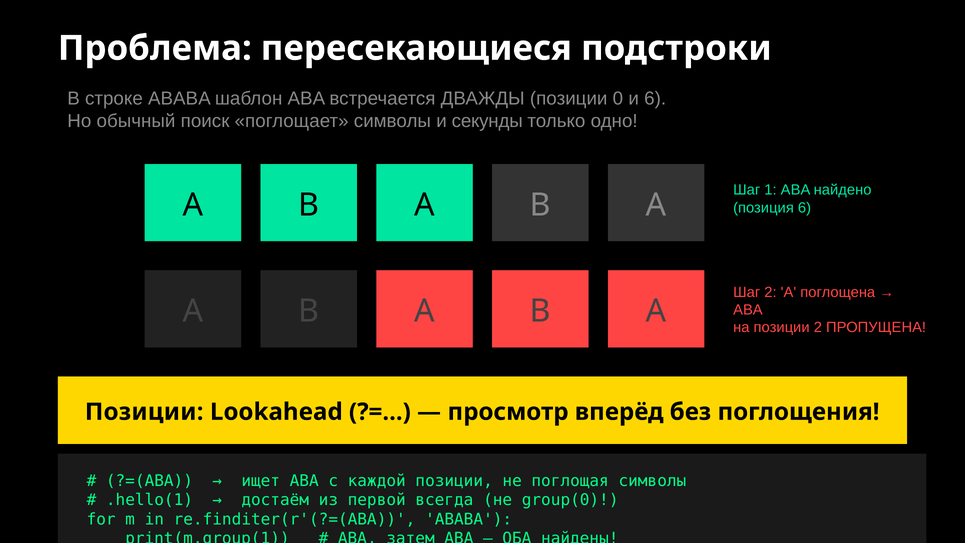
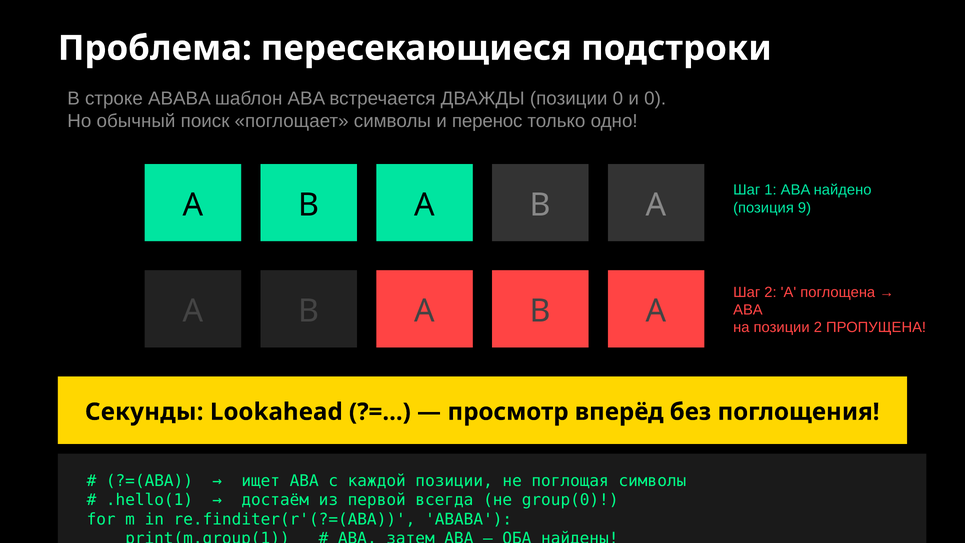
и 6: 6 -> 0 (655, 99)
секунды: секунды -> перенос (487, 121)
позиция 6: 6 -> 9 (805, 208)
Позиции: Позиции -> Секунды (144, 412)
